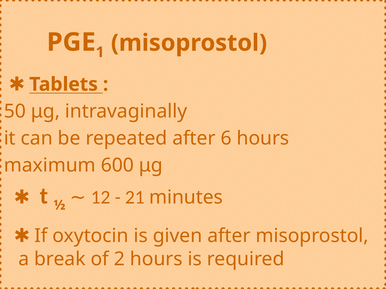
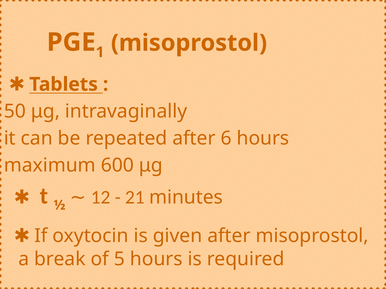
2: 2 -> 5 (119, 259)
